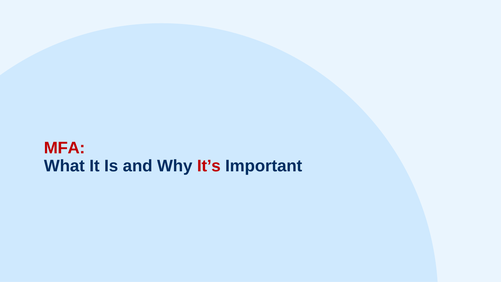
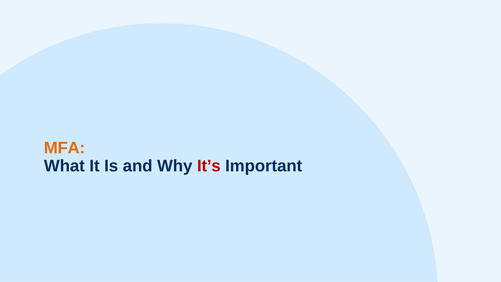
MFA colour: red -> orange (64, 148)
